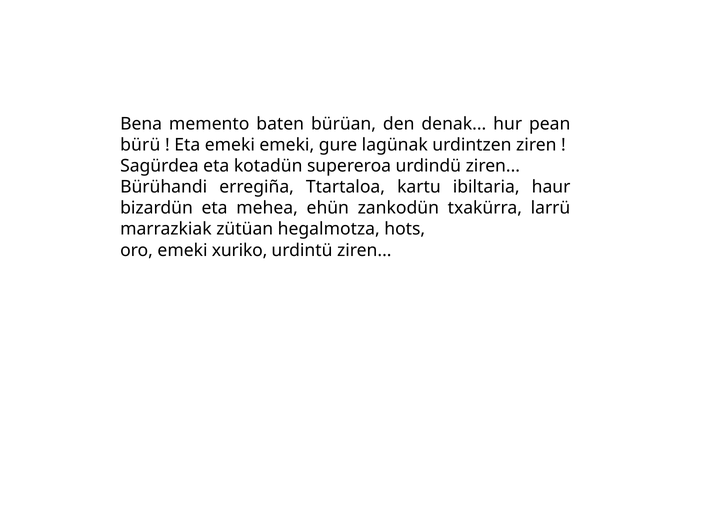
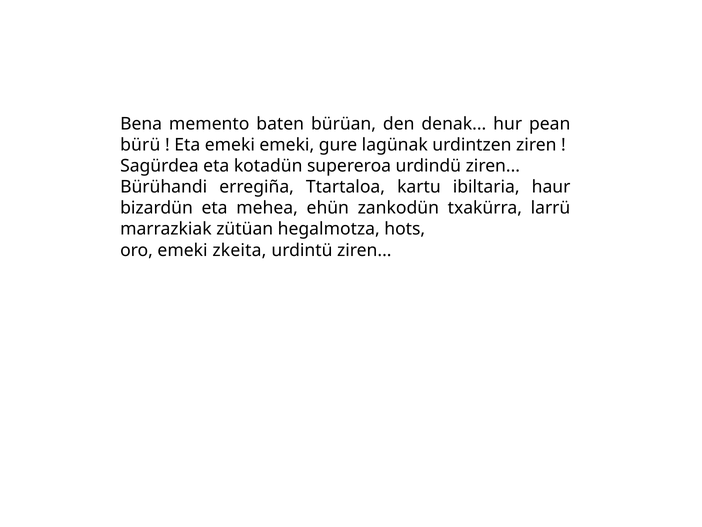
xuriko: xuriko -> zkeita (239, 250)
